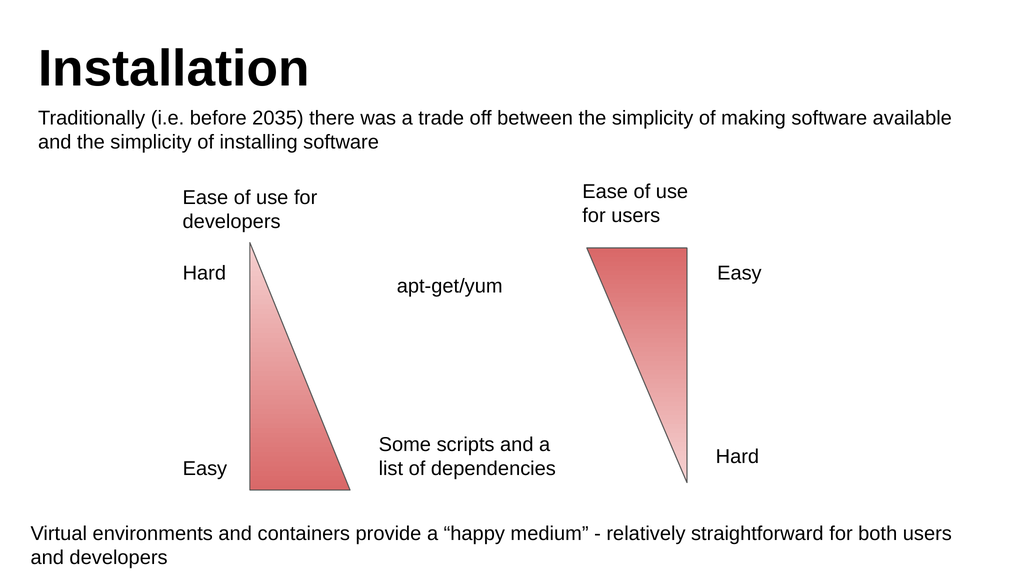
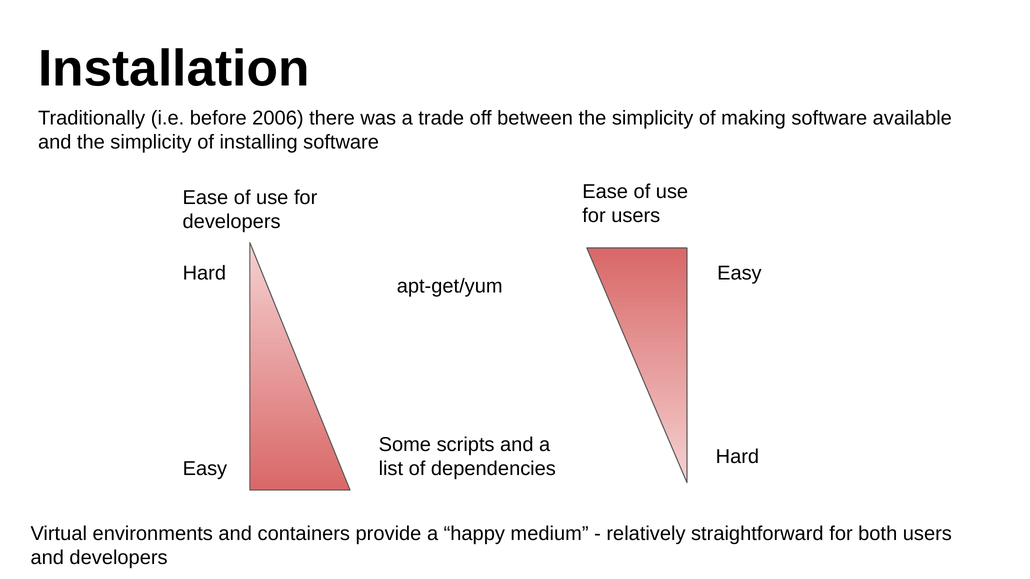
2035: 2035 -> 2006 (278, 118)
